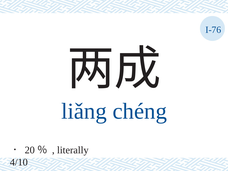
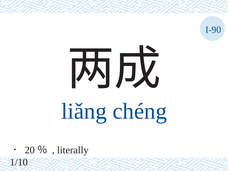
I-76: I-76 -> I-90 (213, 30)
4/10: 4/10 -> 1/10 (19, 162)
